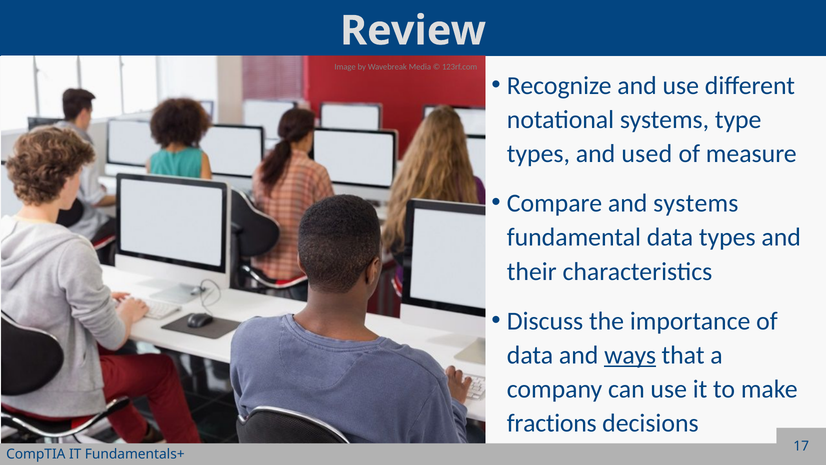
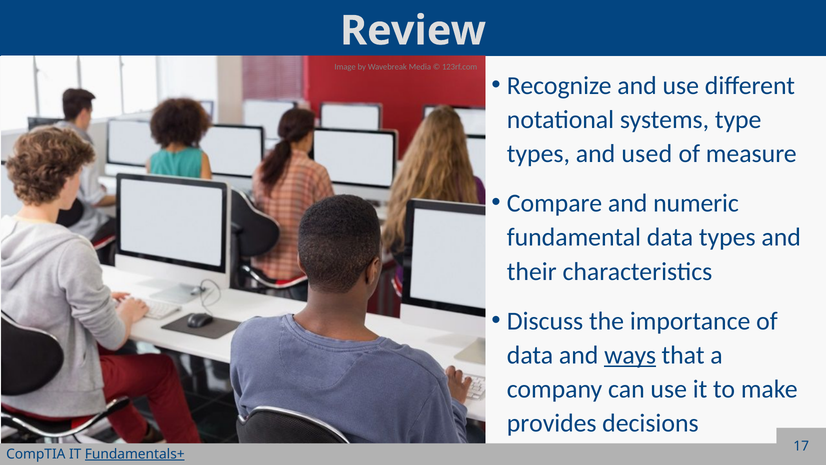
and systems: systems -> numeric (696, 203)
fractions: fractions -> provides (552, 423)
Fundamentals+ underline: none -> present (135, 454)
